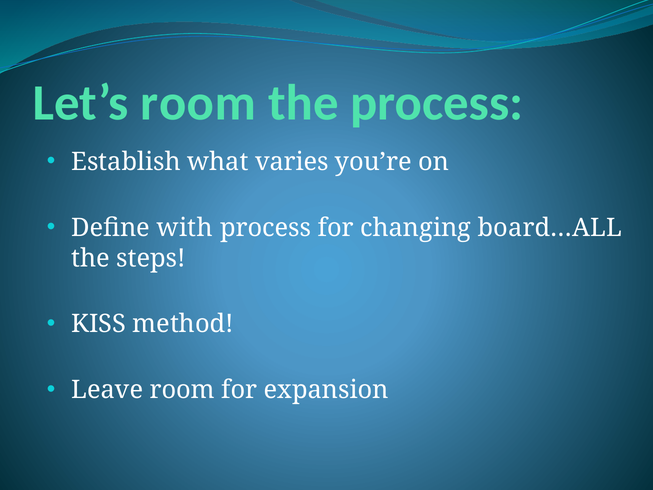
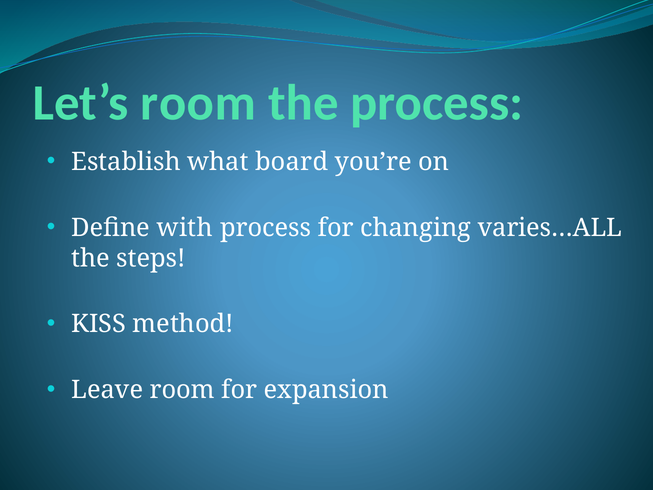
varies: varies -> board (292, 162)
board…ALL: board…ALL -> varies…ALL (550, 228)
